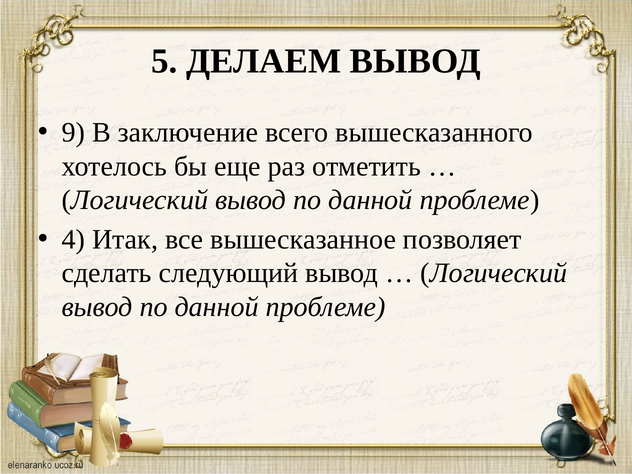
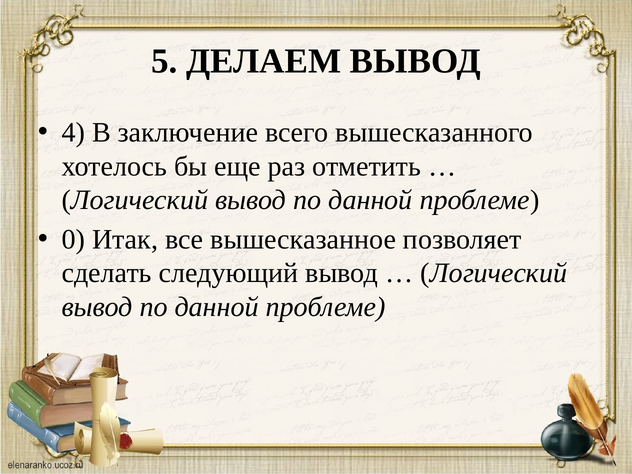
9: 9 -> 4 (73, 133)
4: 4 -> 0 (73, 239)
